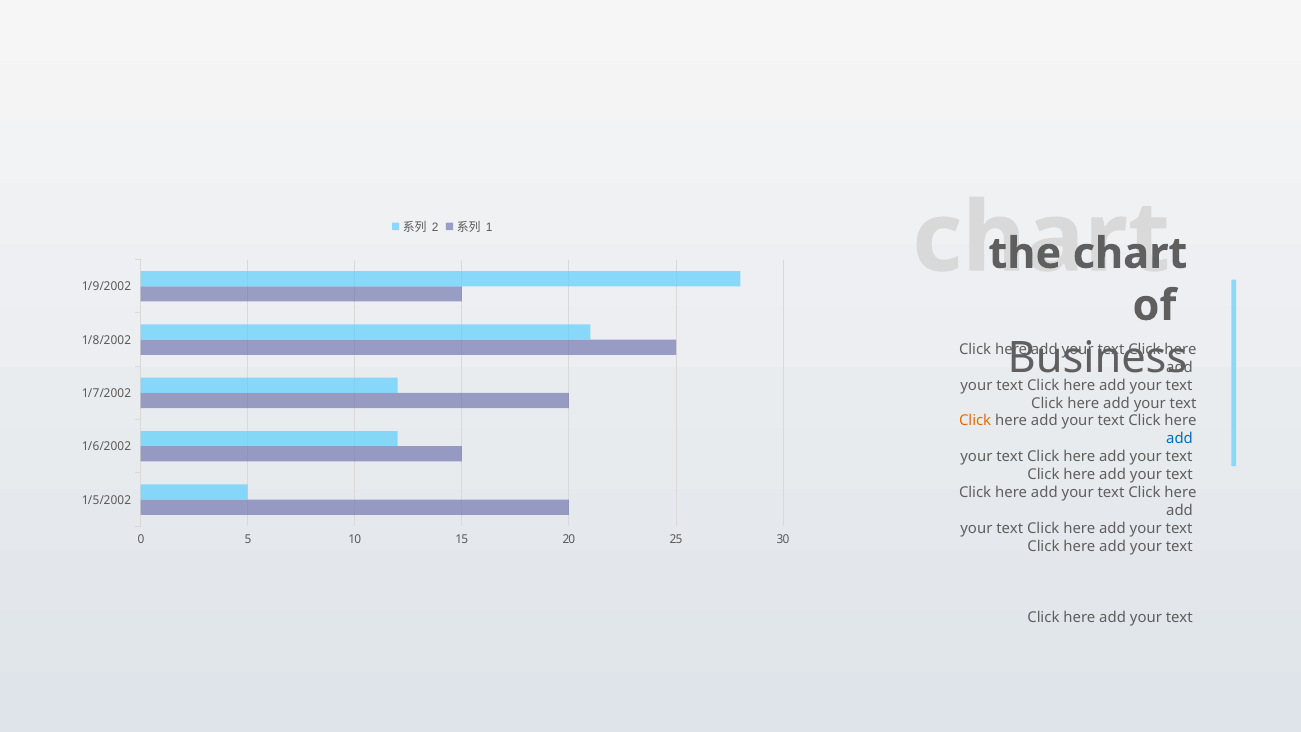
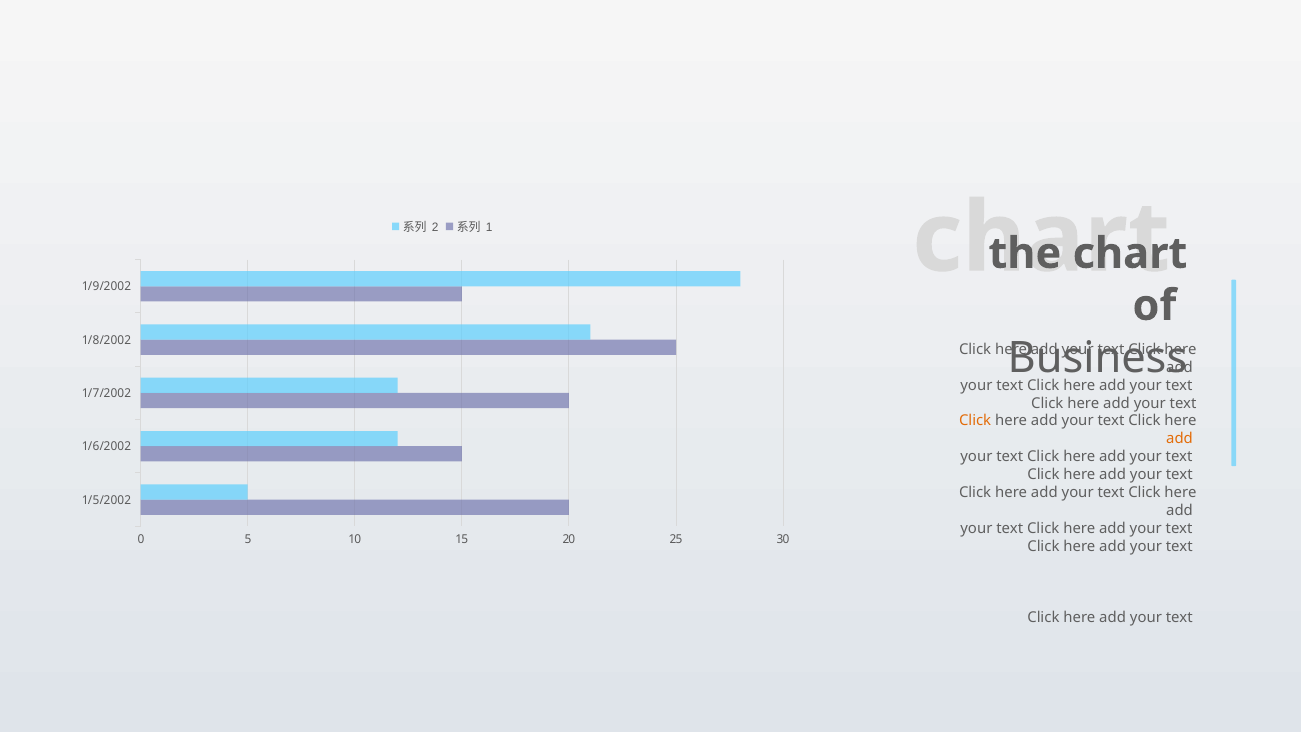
add colour: blue -> orange (1180, 439)
